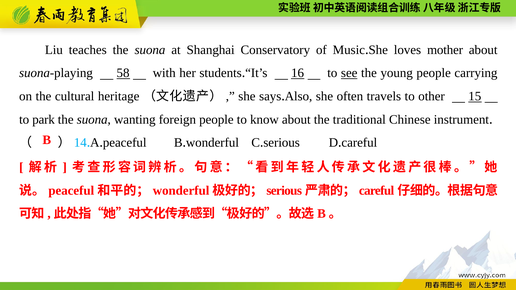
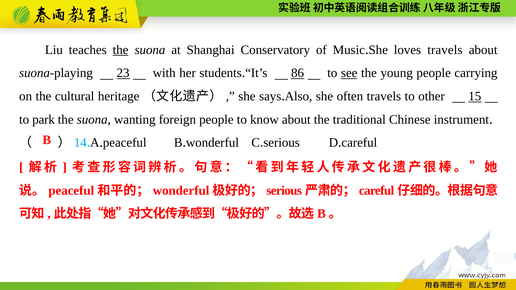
the underline: none -> present (121, 50)
loves mother: mother -> travels (445, 50)
58: 58 -> 23 (123, 73)
16: 16 -> 86 (298, 73)
